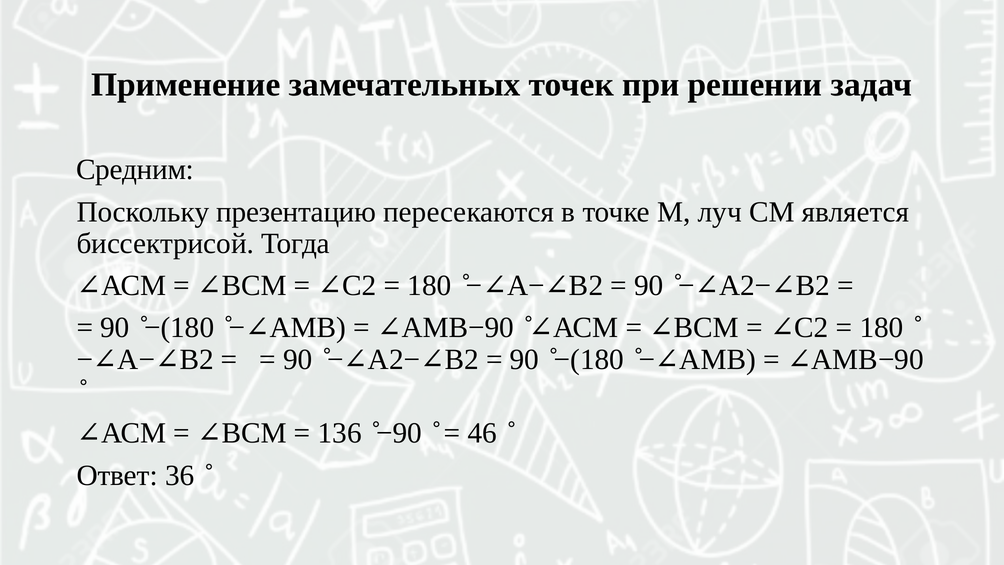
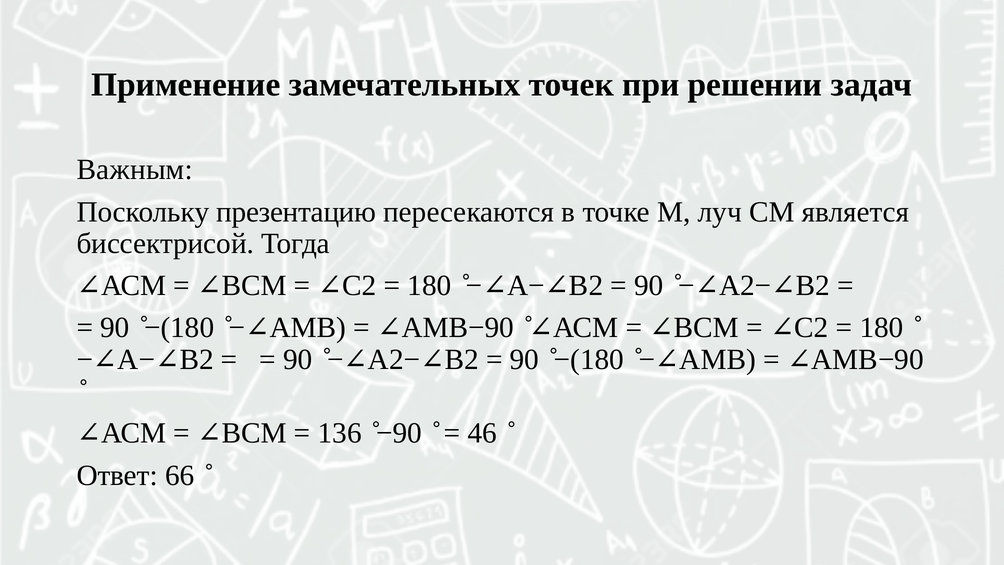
Средним: Средним -> Важным (135, 170)
36: 36 -> 66 (180, 475)
